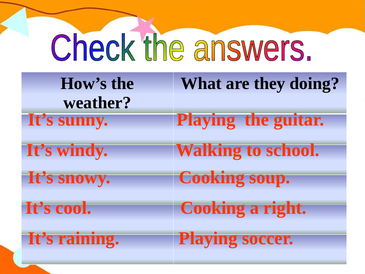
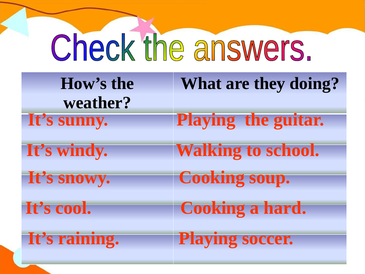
right: right -> hard (285, 208)
